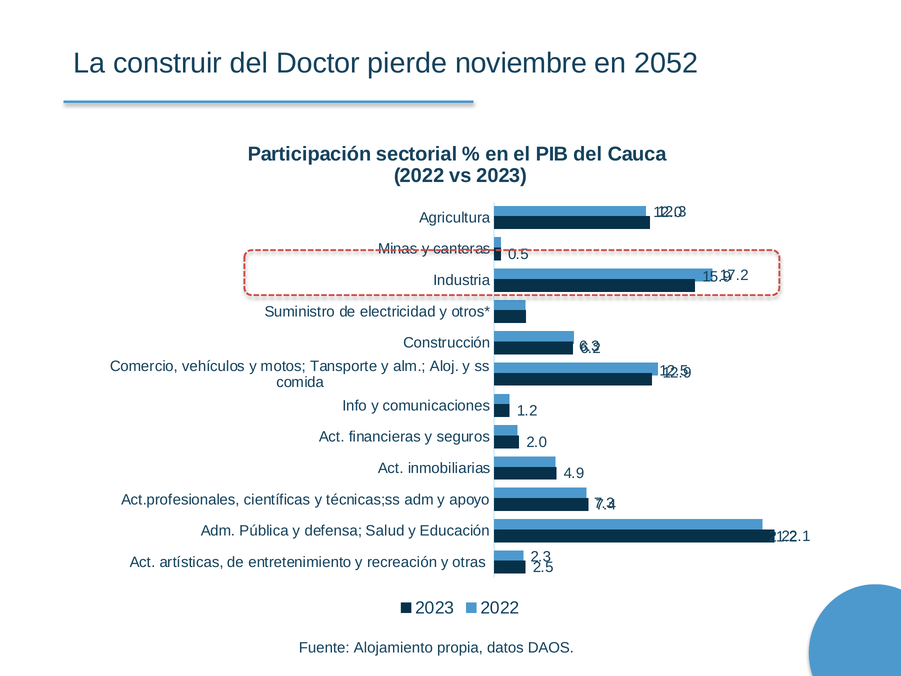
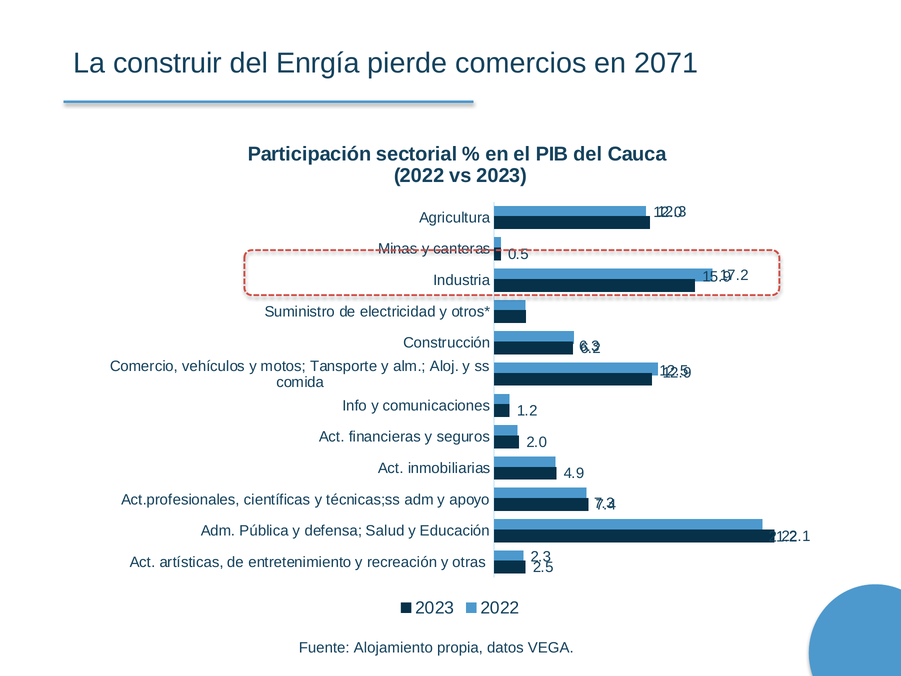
Doctor: Doctor -> Enrgía (318, 63)
noviembre: noviembre -> comercios (521, 63)
2052: 2052 -> 2071 (666, 63)
DAOS: DAOS -> VEGA (551, 647)
